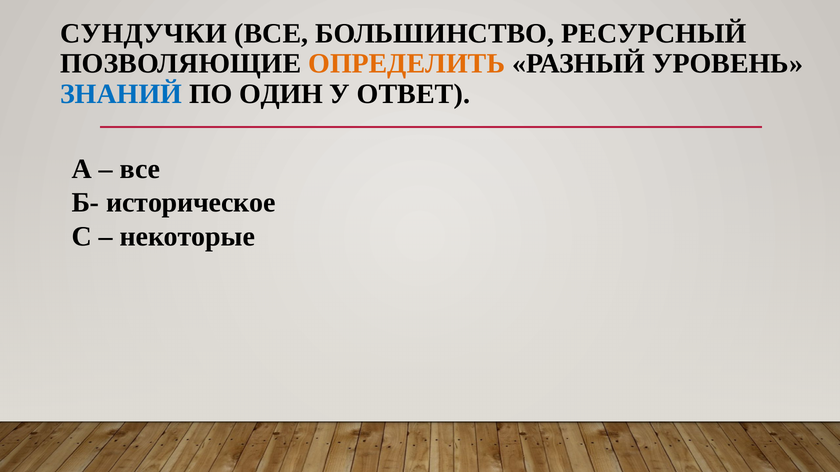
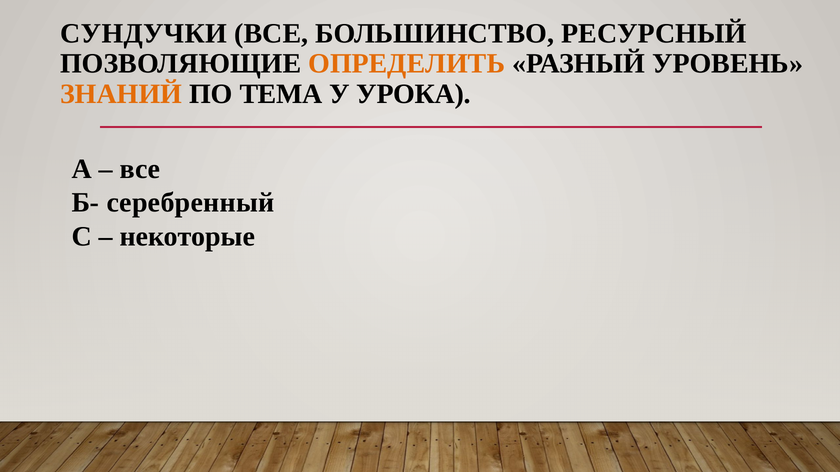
ЗНАНИЙ colour: blue -> orange (121, 94)
ОДИН: ОДИН -> ТЕМА (281, 94)
ОТВЕТ: ОТВЕТ -> УРОКА (414, 94)
историческое: историческое -> серебренный (191, 203)
